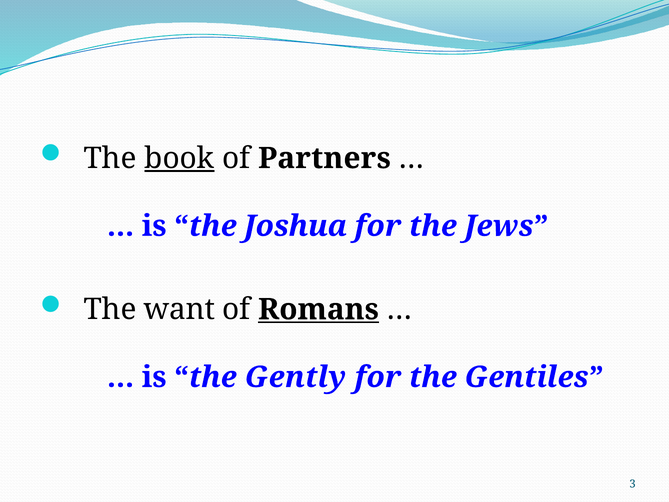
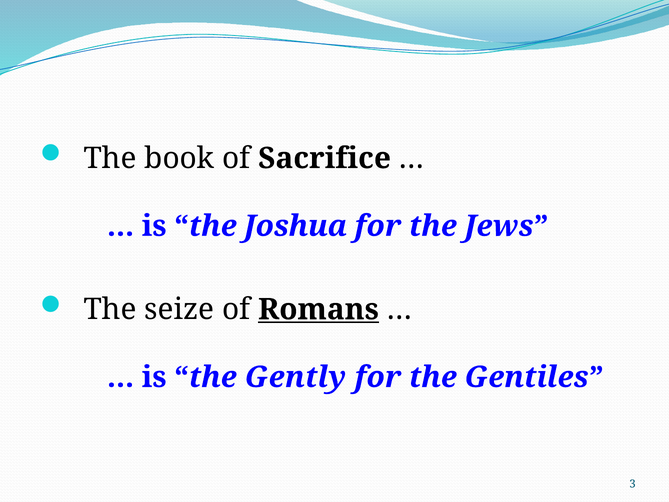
book underline: present -> none (179, 158)
Partners: Partners -> Sacrifice (325, 158)
want: want -> seize (179, 309)
